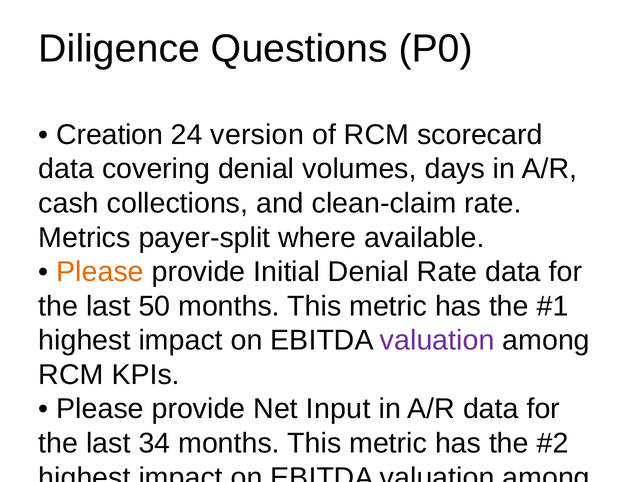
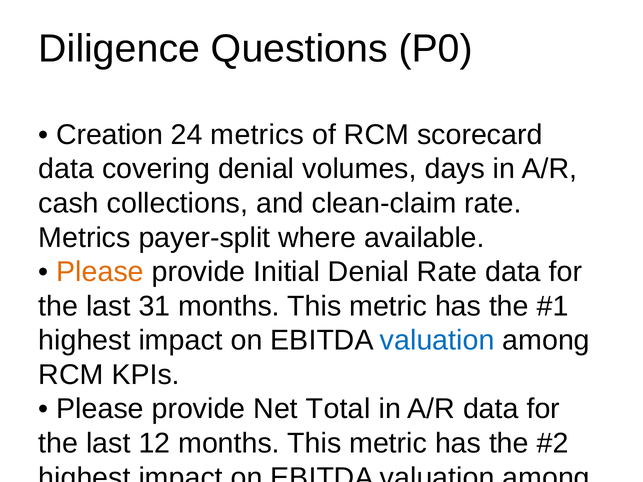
24 version: version -> metrics (257, 135)
50: 50 -> 31 (154, 306)
valuation colour: purple -> blue (437, 341)
Input: Input -> Total (338, 409)
34: 34 -> 12 (154, 444)
